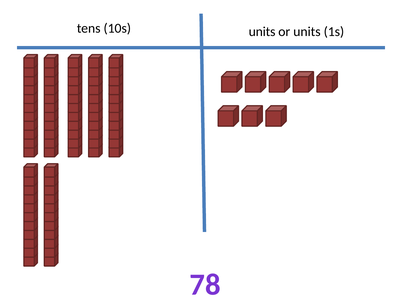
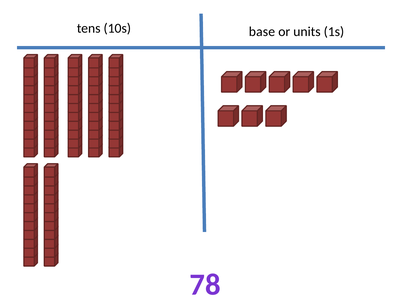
10s units: units -> base (262, 32)
